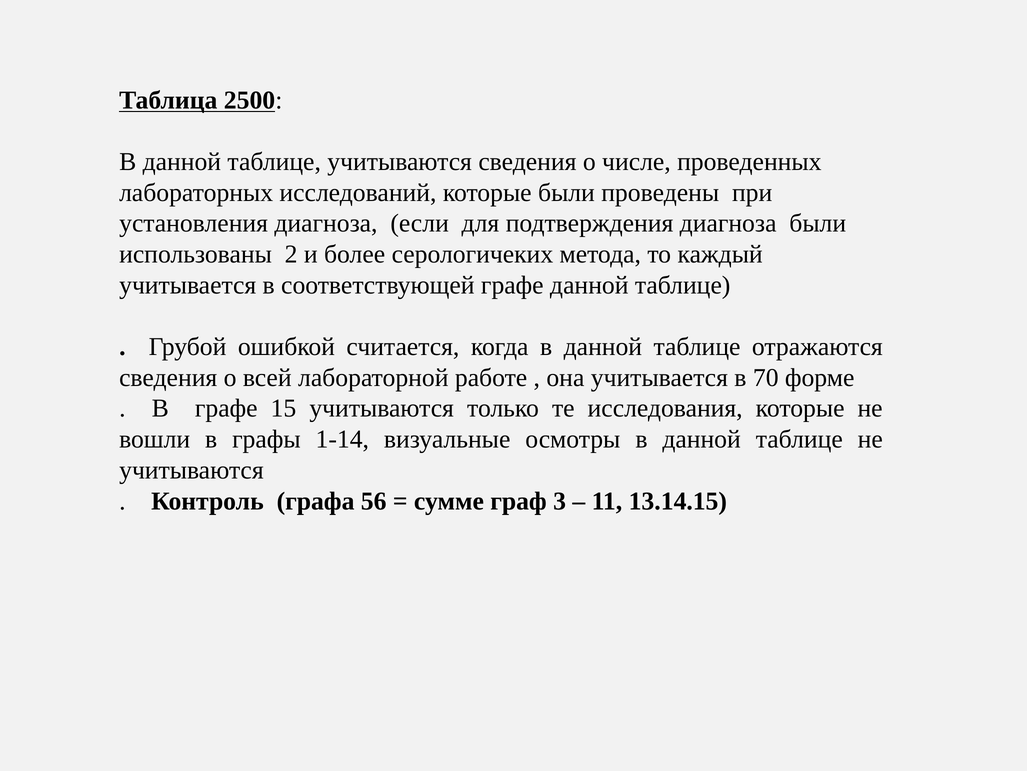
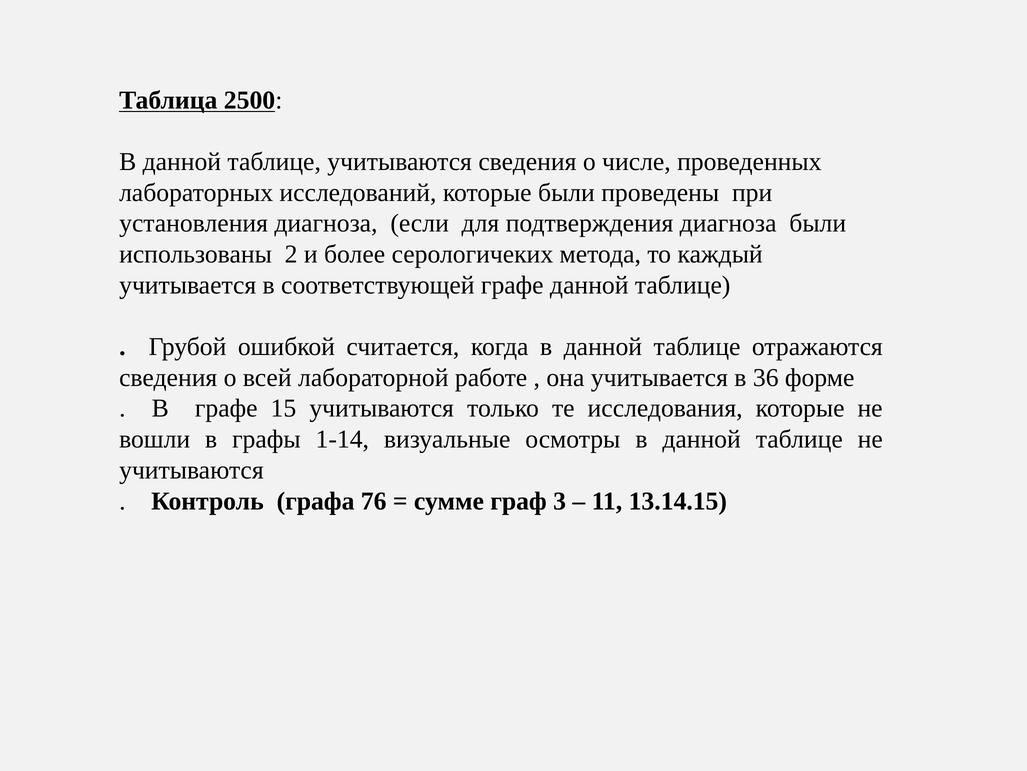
70: 70 -> 36 (766, 377)
56: 56 -> 76 (374, 501)
